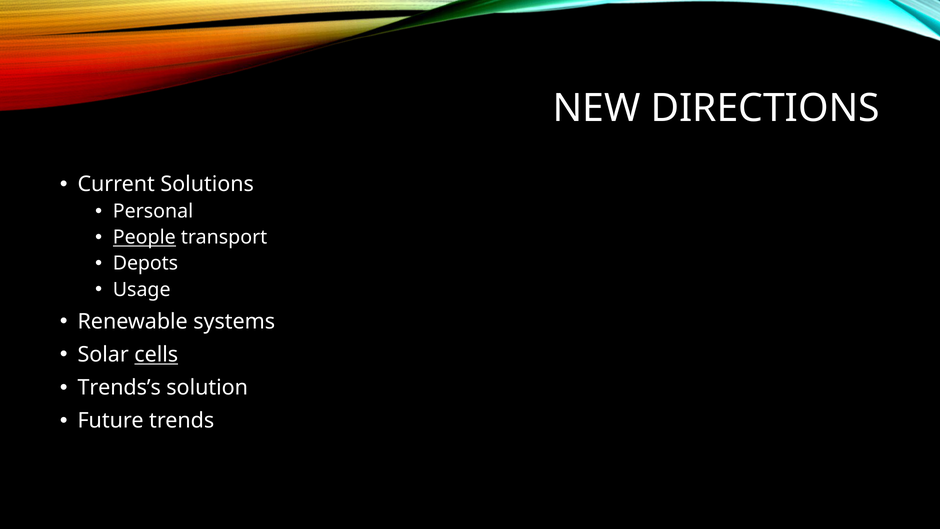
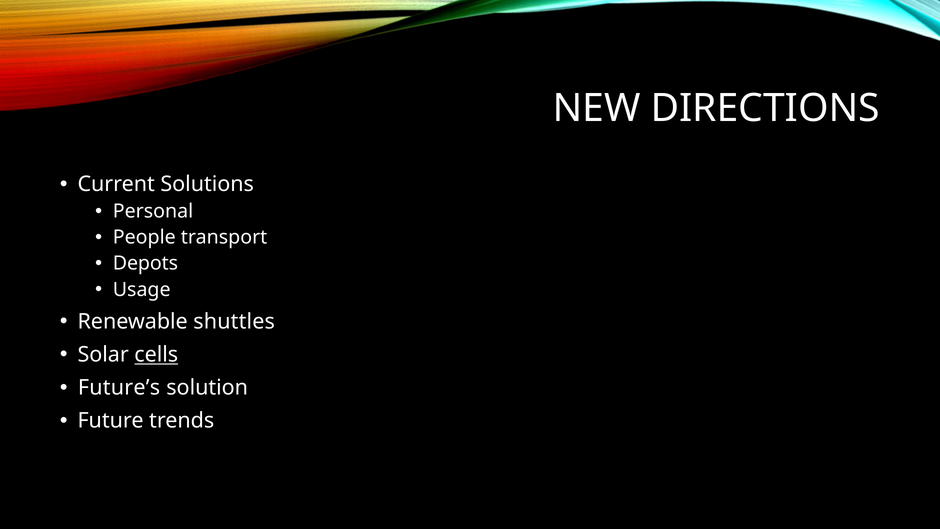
People underline: present -> none (144, 237)
systems: systems -> shuttles (234, 321)
Trends’s: Trends’s -> Future’s (119, 388)
